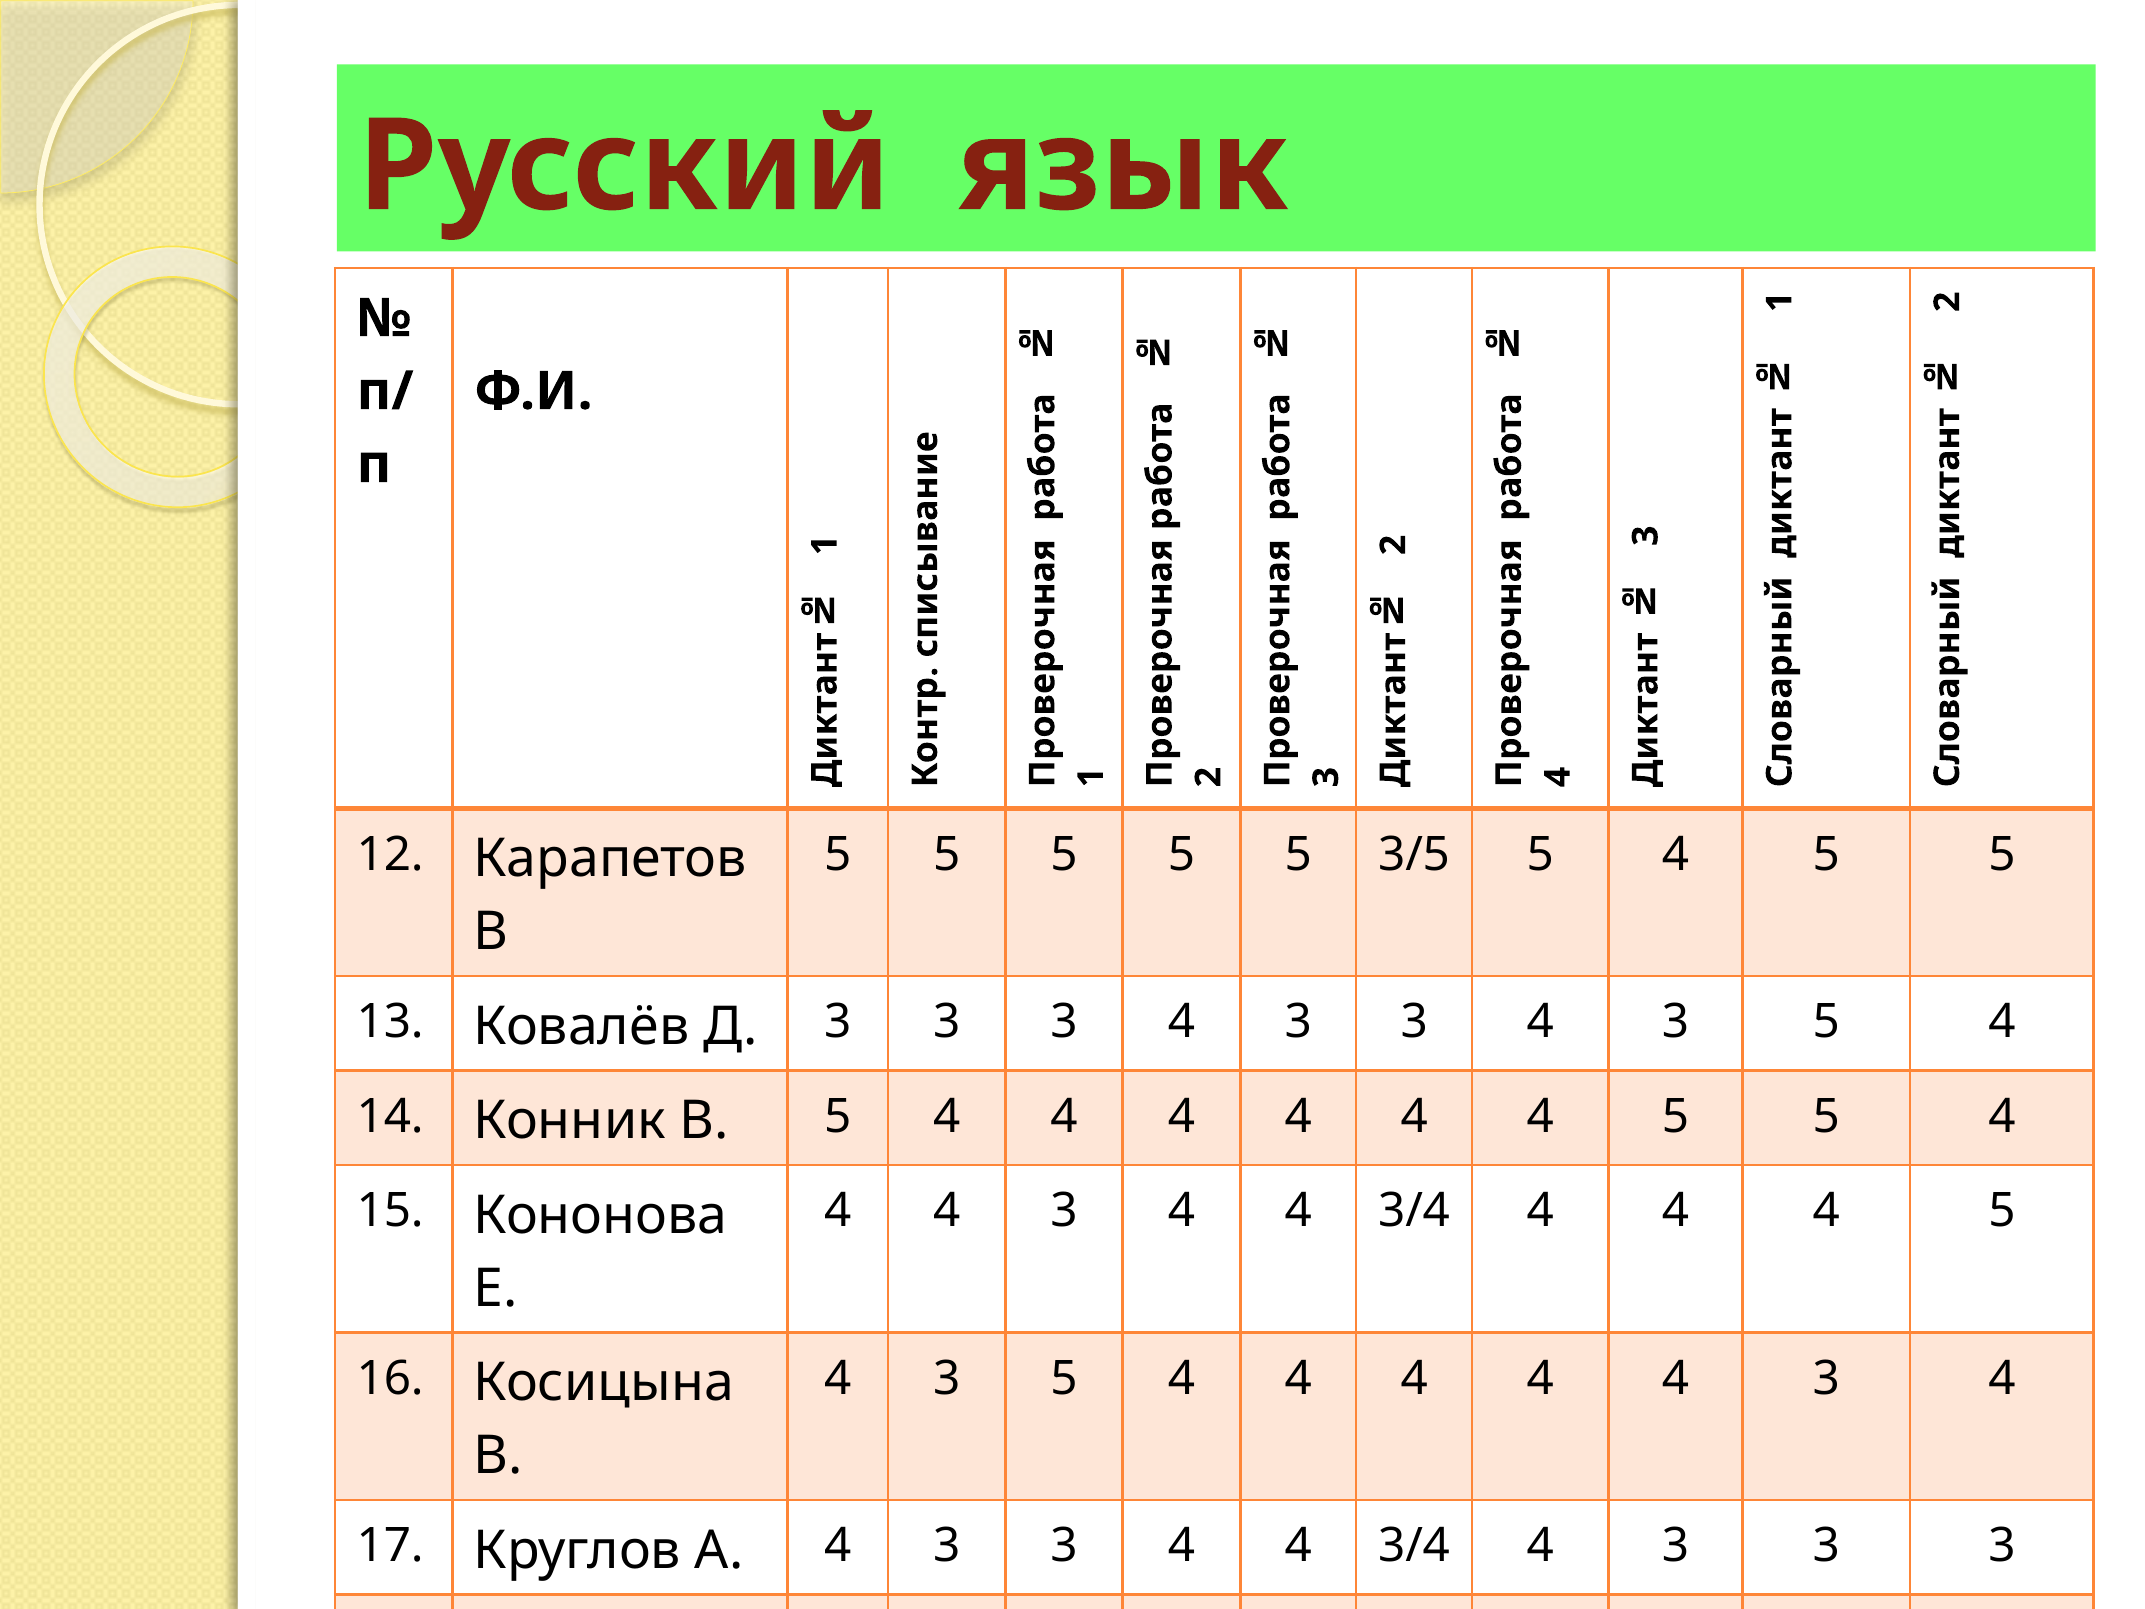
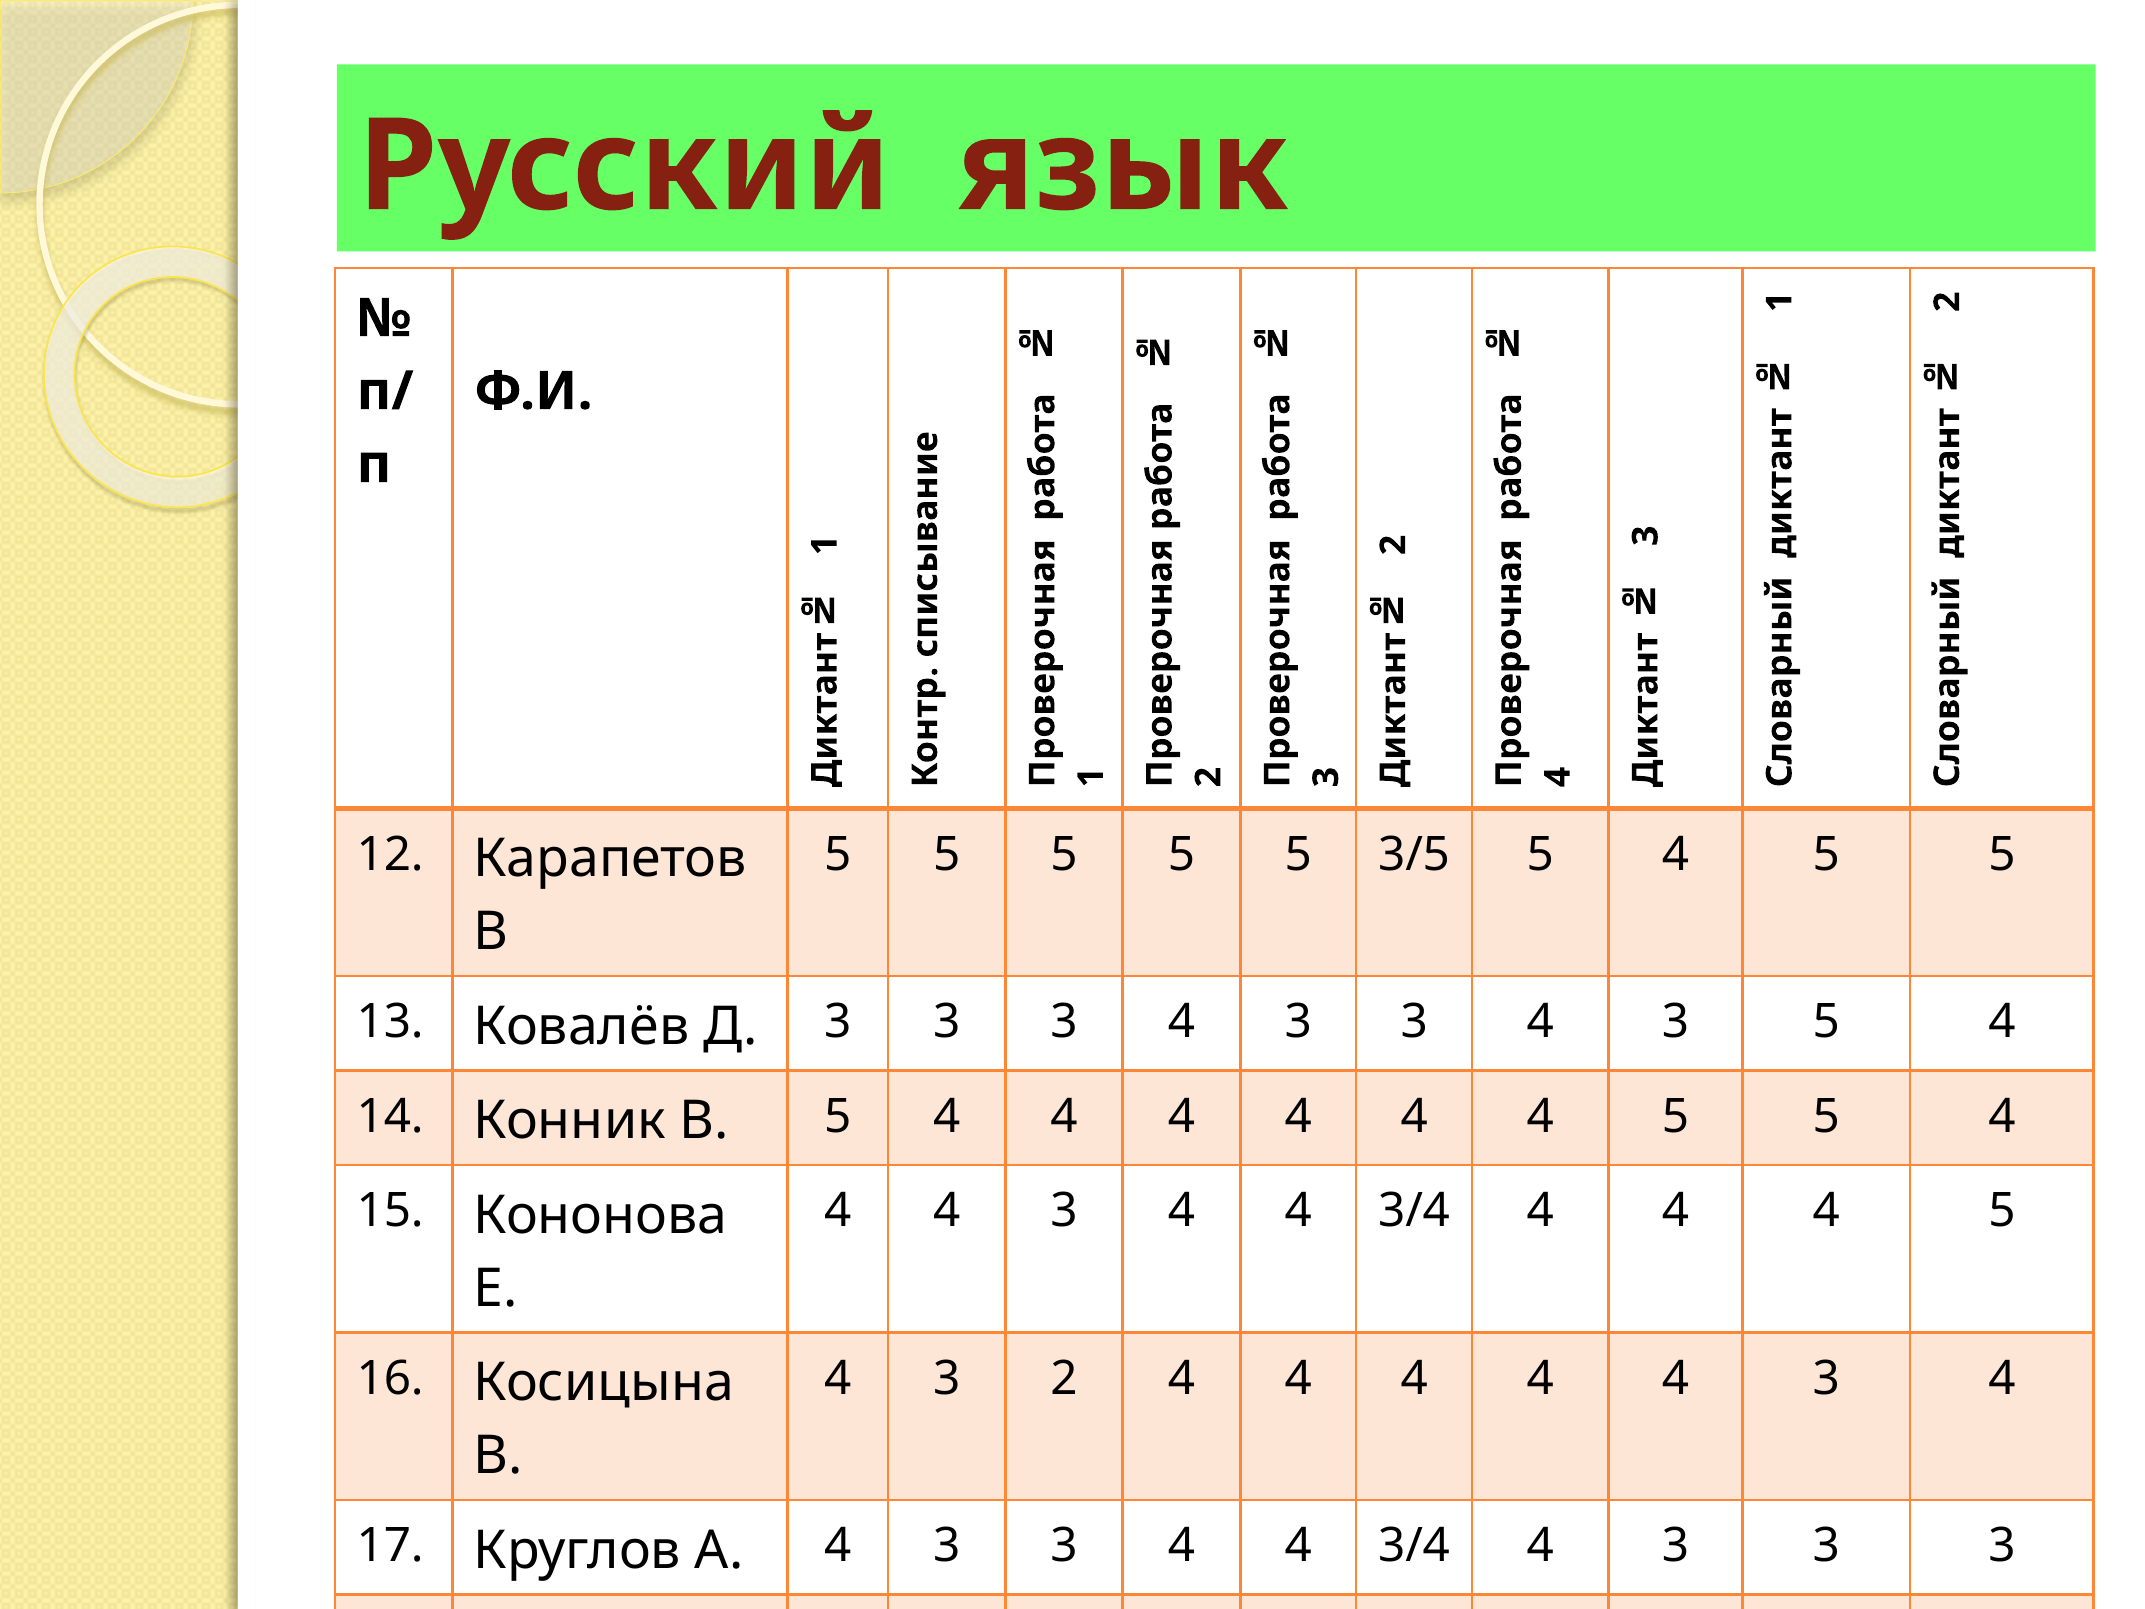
5: 5 -> 2 (1064, 1378)
